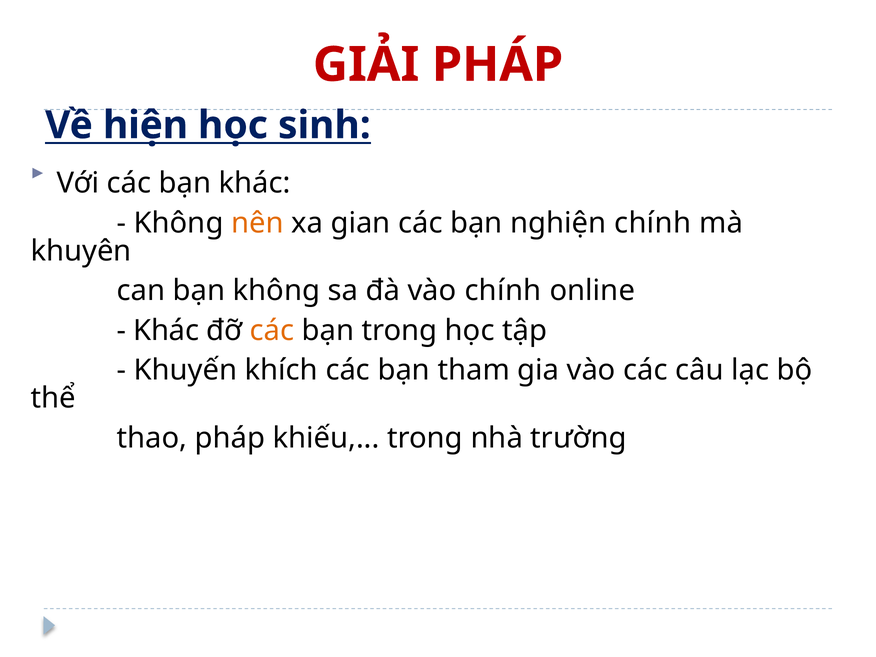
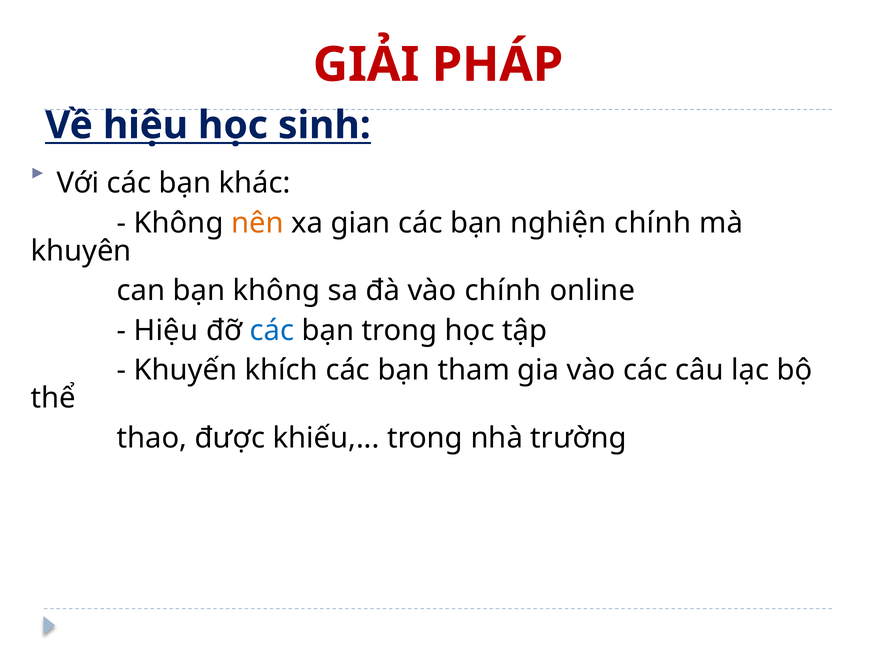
Về hiện: hiện -> hiệu (146, 125)
Khác: Khác -> Hiệu (166, 330)
các colour: orange -> blue (272, 330)
thao pháp: pháp -> được (230, 438)
